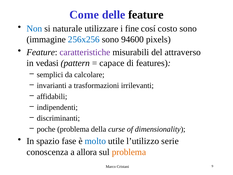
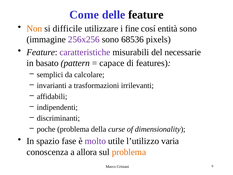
Non colour: blue -> orange (34, 29)
naturale: naturale -> difficile (67, 29)
costo: costo -> entità (168, 29)
256x256 colour: blue -> purple (84, 39)
94600: 94600 -> 68536 (133, 39)
attraverso: attraverso -> necessarie (183, 52)
vedasi: vedasi -> basato (47, 63)
molto colour: blue -> purple (95, 141)
serie: serie -> varia (170, 141)
